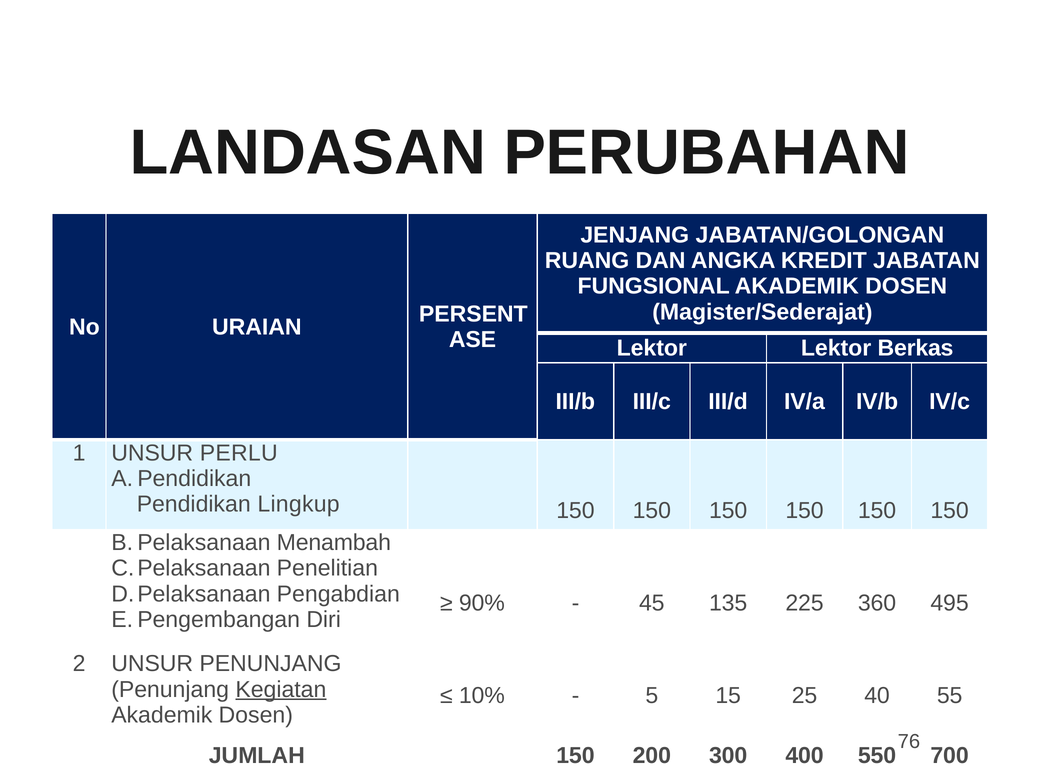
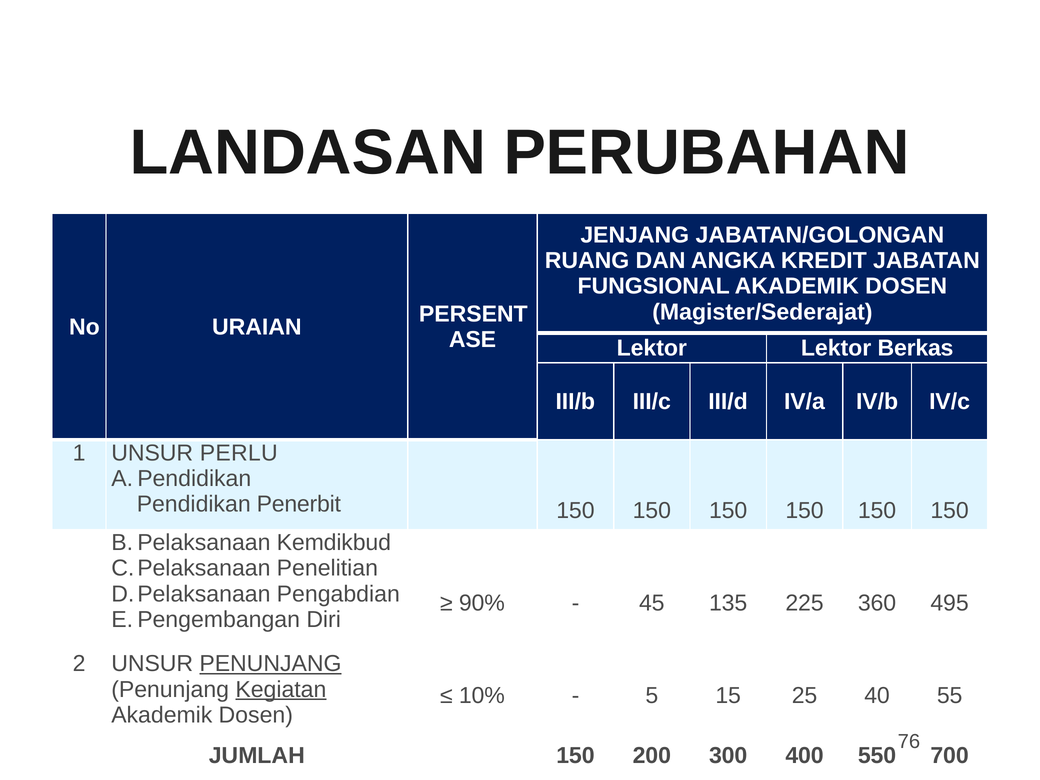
Lingkup: Lingkup -> Penerbit (299, 504)
Menambah: Menambah -> Kemdikbud (334, 543)
PENUNJANG underline: none -> present (270, 664)
